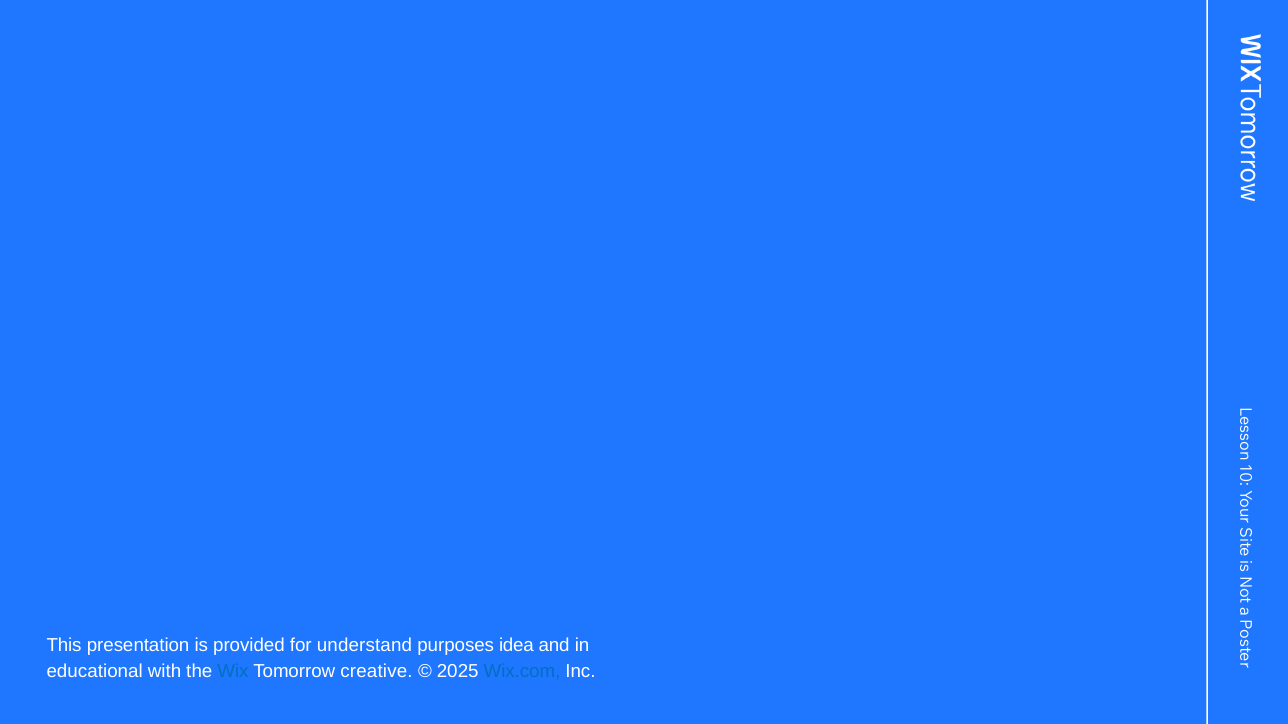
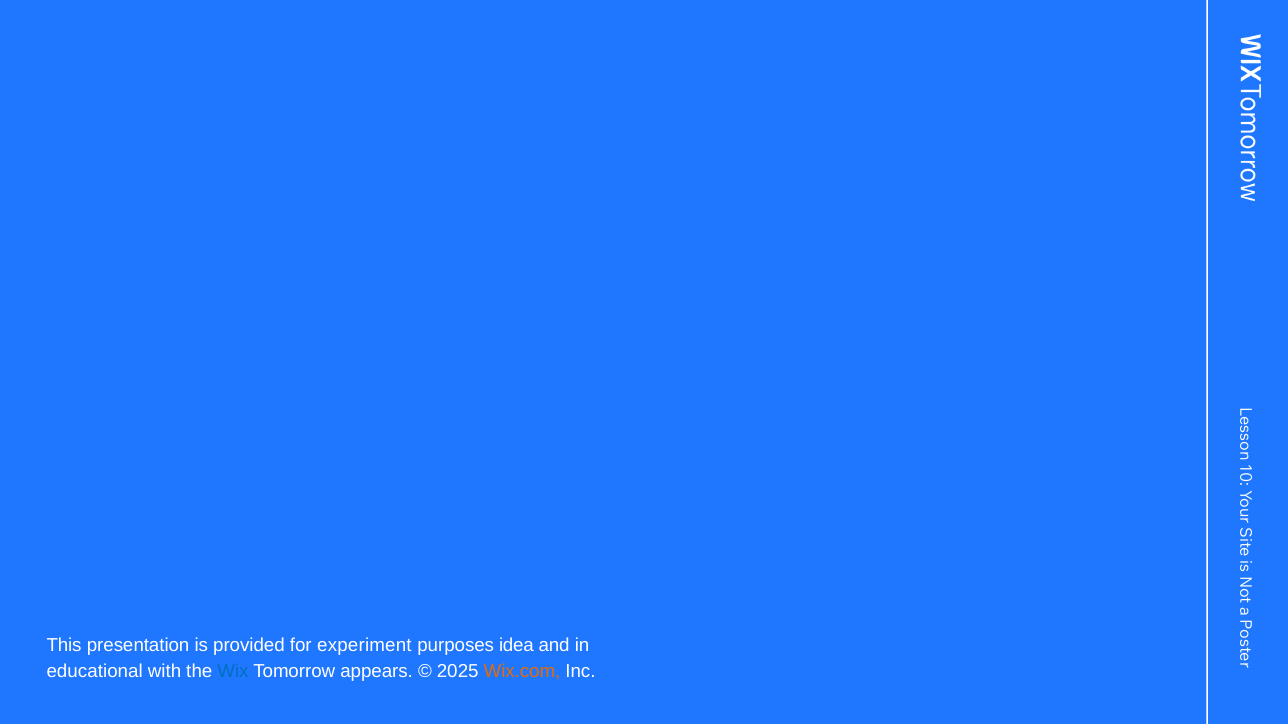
understand: understand -> experiment (364, 646)
creative: creative -> appears (377, 672)
Wix.com colour: blue -> orange (522, 672)
